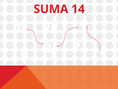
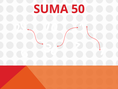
14: 14 -> 50 (78, 9)
